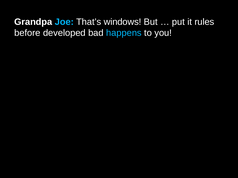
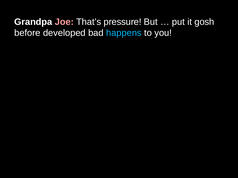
Joe colour: light blue -> pink (64, 22)
windows: windows -> pressure (123, 22)
rules: rules -> gosh (204, 22)
